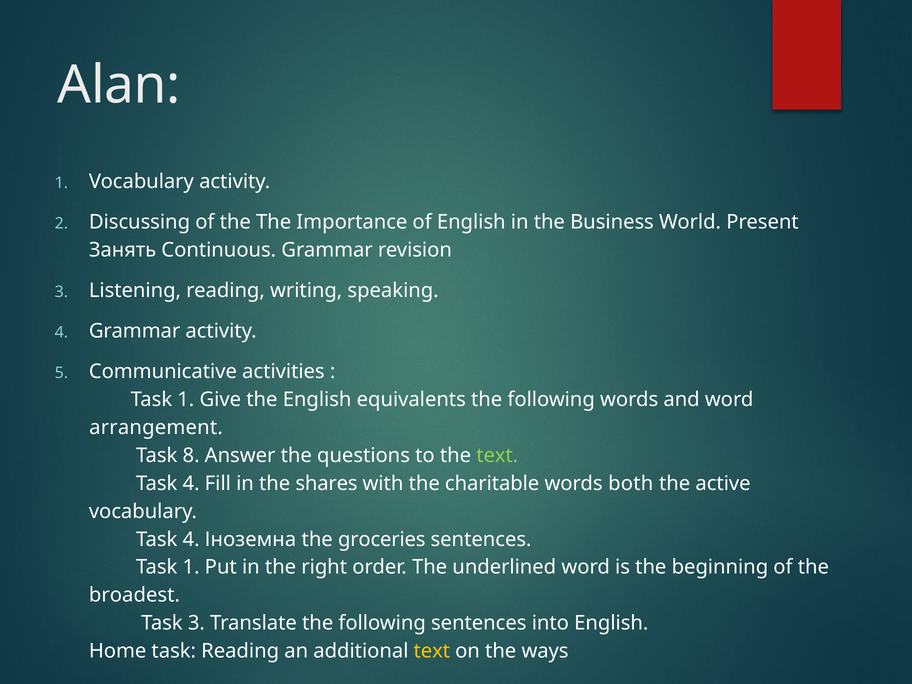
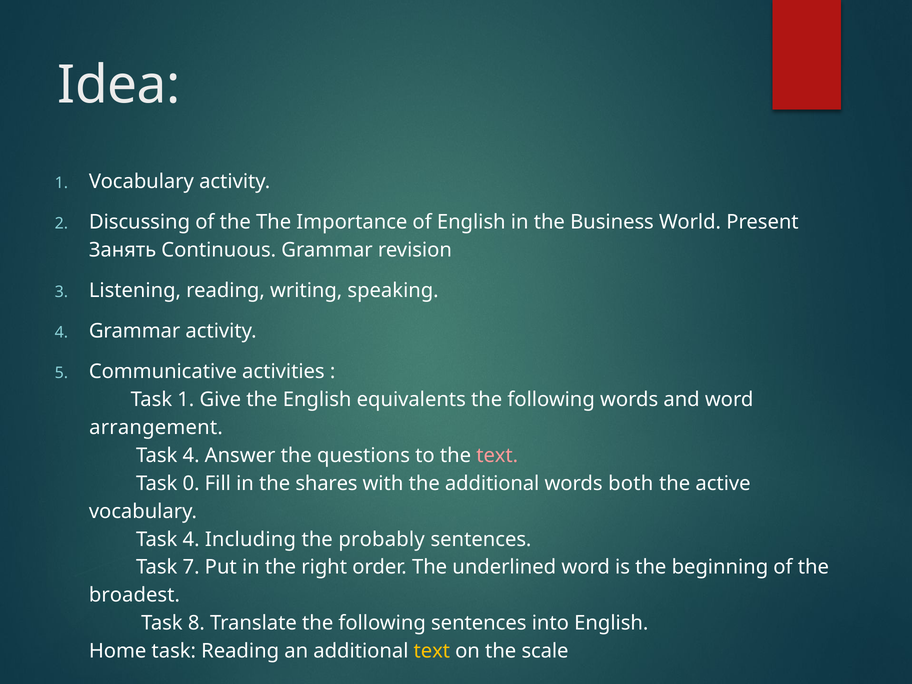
Alan: Alan -> Idea (119, 85)
8: 8 -> 4 (191, 456)
text colour: light green -> pink (497, 456)
4: 4 -> 0 (191, 483)
the charitable: charitable -> additional (492, 483)
Іноземна: Іноземна -> Including (250, 539)
groceries: groceries -> probably (382, 539)
1: 1 -> 7 (191, 567)
Task 3: 3 -> 8 (196, 623)
ways: ways -> scale (545, 651)
